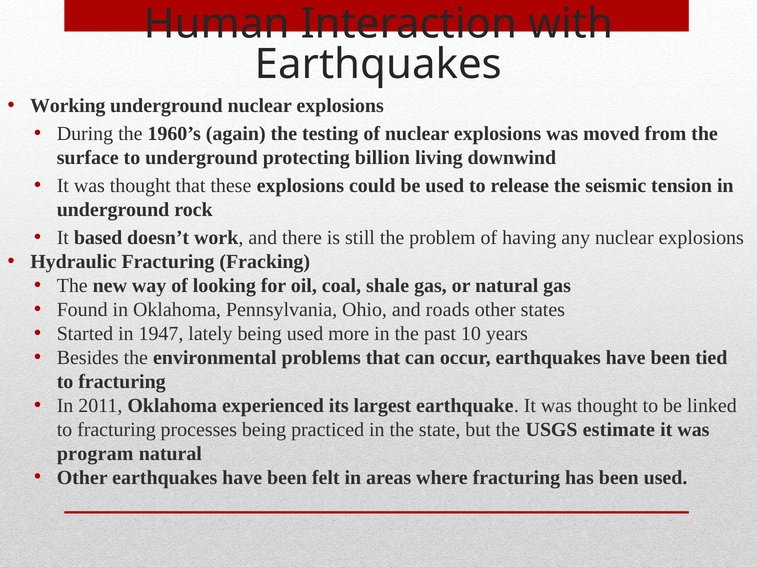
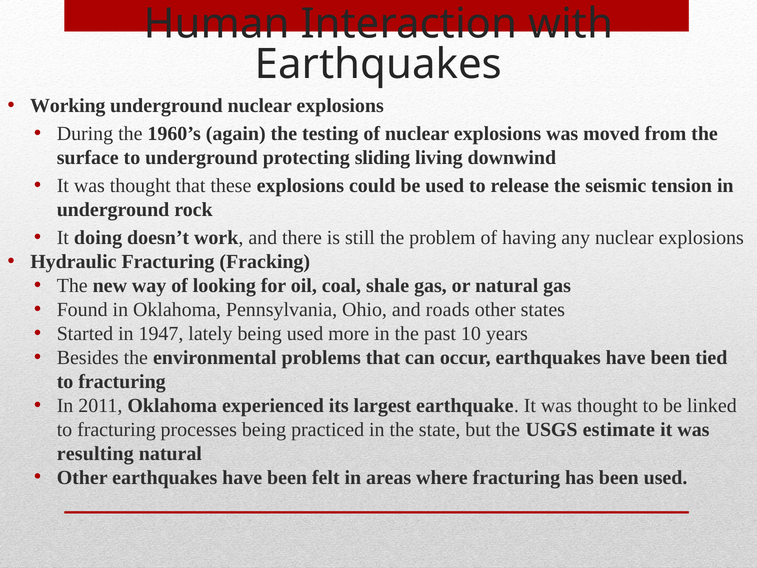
billion: billion -> sliding (382, 158)
based: based -> doing (98, 238)
program: program -> resulting (95, 453)
